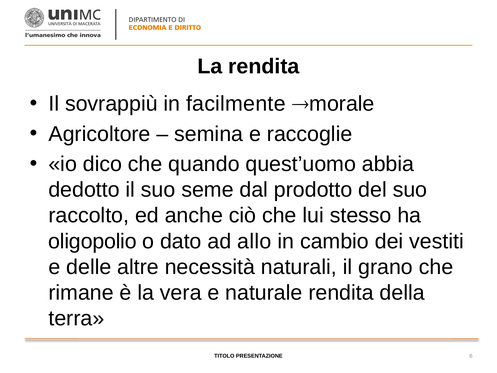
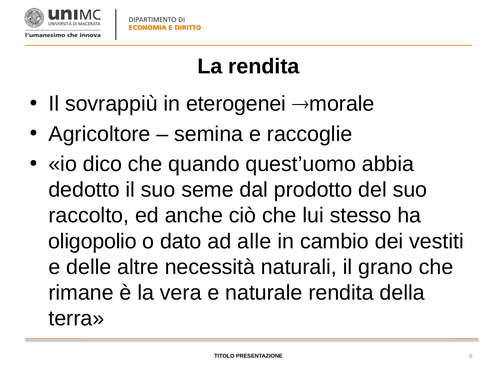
facilmente: facilmente -> eterogenei (236, 104)
allo: allo -> alle (254, 241)
